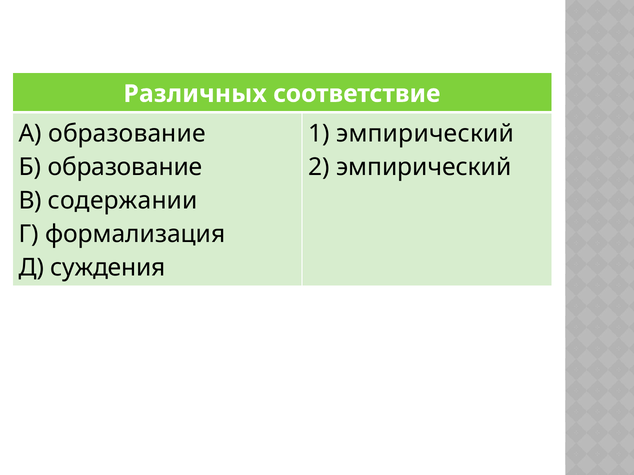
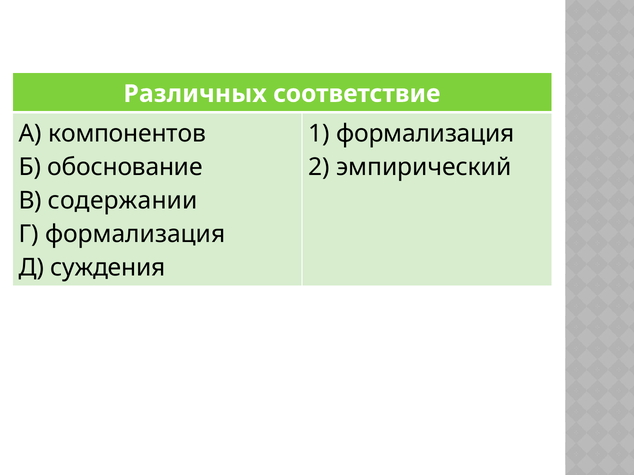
А образование: образование -> компонентов (127, 134)
1 эмпирический: эмпирический -> формализация (425, 134)
Б образование: образование -> обоснование (125, 167)
